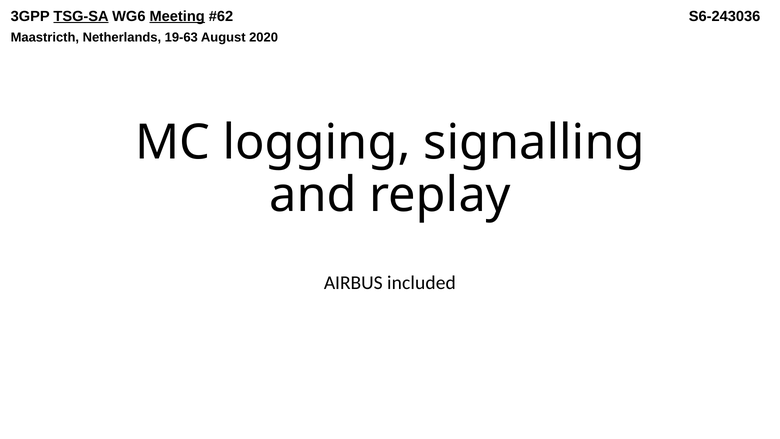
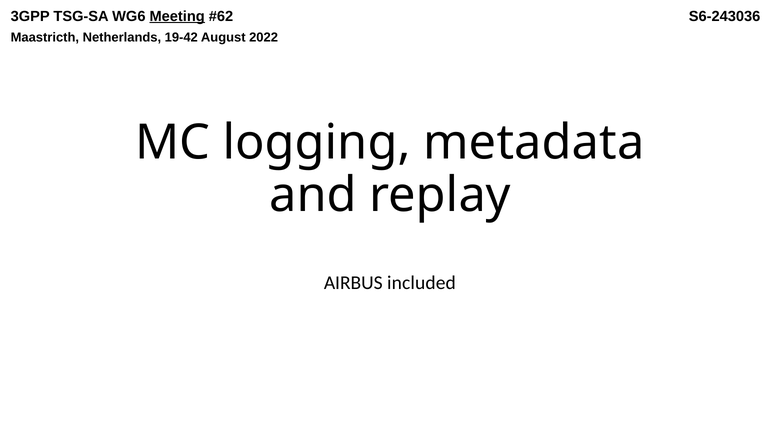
TSG-SA underline: present -> none (81, 16)
19-63: 19-63 -> 19-42 (181, 38)
2020: 2020 -> 2022 (264, 38)
signalling: signalling -> metadata (534, 142)
